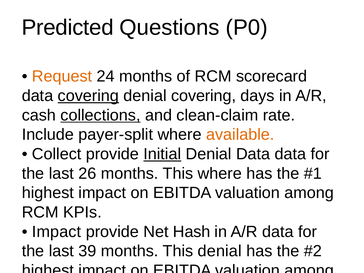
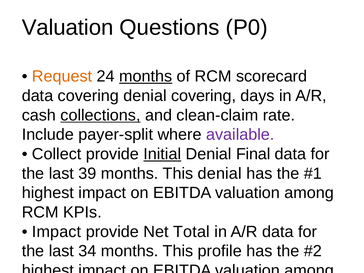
Predicted: Predicted -> Valuation (68, 28)
months underline: none -> present (146, 76)
covering underline: present -> none (88, 96)
available colour: orange -> purple (240, 135)
Denial Data: Data -> Final (253, 154)
26: 26 -> 39 (87, 173)
This where: where -> denial (220, 173)
Hash: Hash -> Total (191, 232)
39: 39 -> 34 (87, 251)
This denial: denial -> profile (220, 251)
